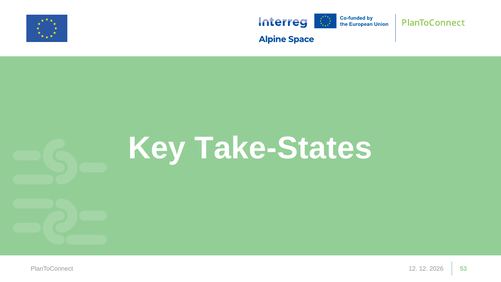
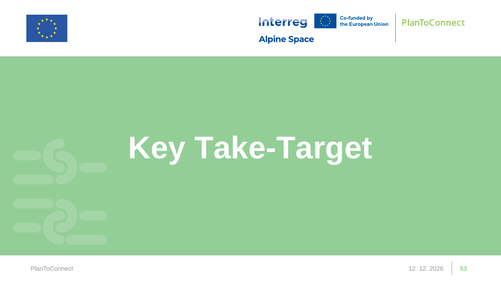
Take-States: Take-States -> Take-Target (283, 148)
